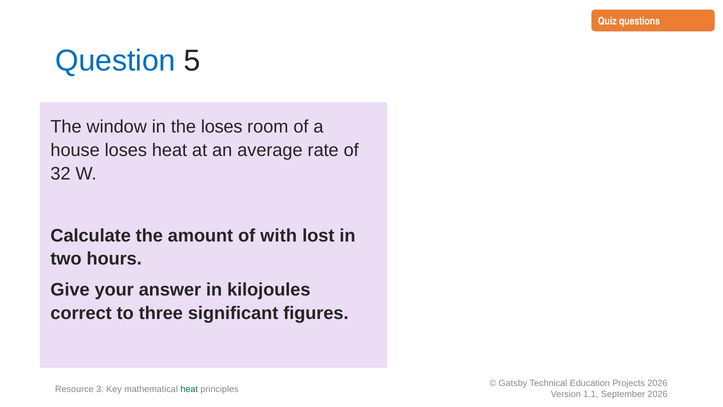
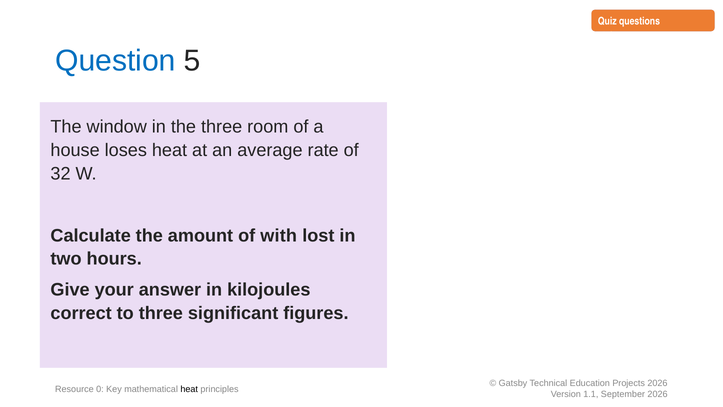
the loses: loses -> three (222, 127)
3: 3 -> 0 (100, 389)
heat colour: green -> black (189, 389)
